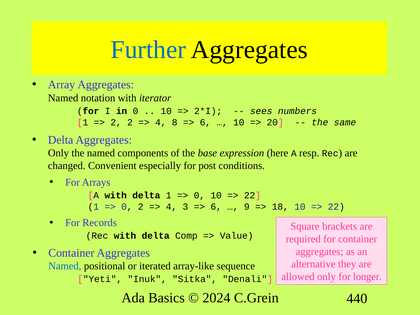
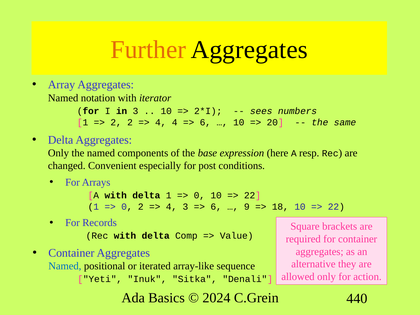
Further colour: blue -> orange (148, 50)
in 0: 0 -> 3 (136, 111)
4 8: 8 -> 4 (175, 122)
longer: longer -> action (367, 277)
